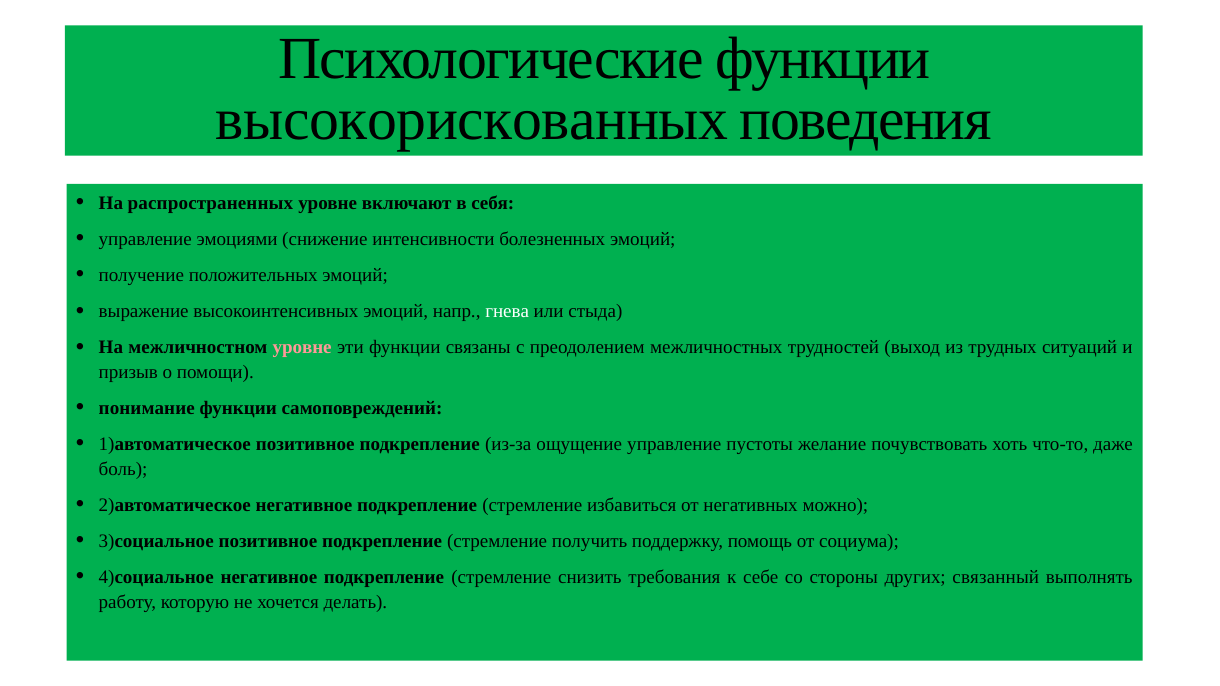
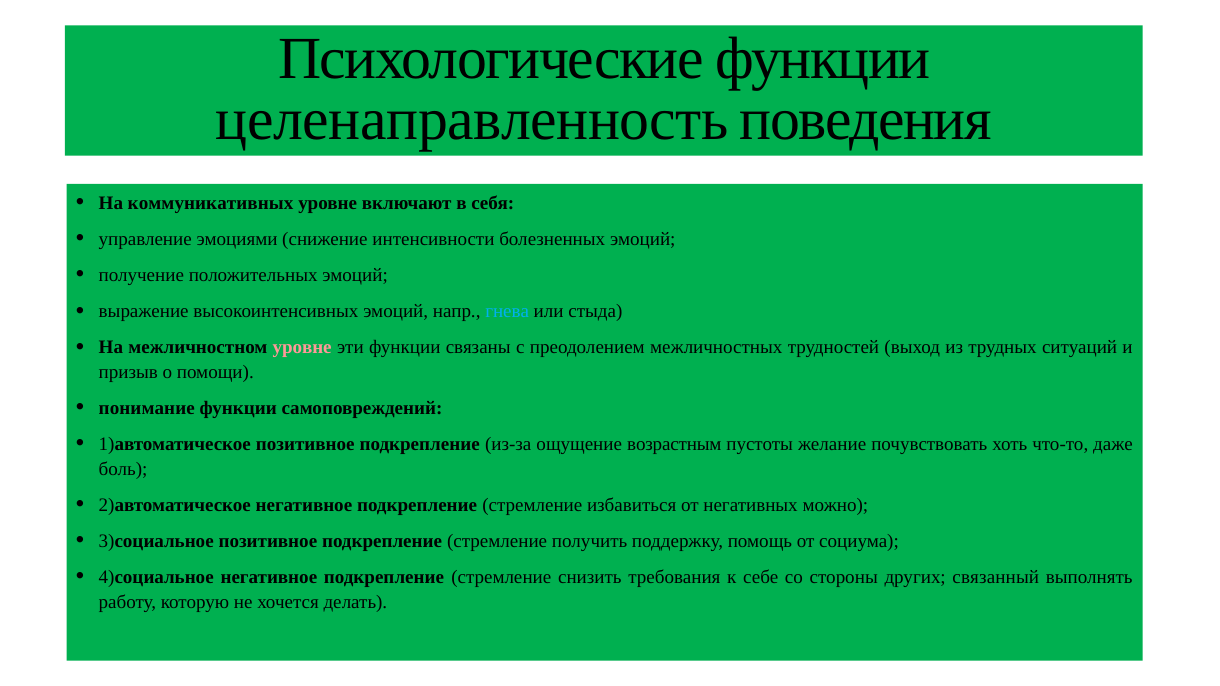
высокорискованных: высокорискованных -> целенаправленность (472, 120)
распространенных: распространенных -> коммуникативных (211, 203)
гнева colour: white -> light blue (507, 311)
ощущение управление: управление -> возрастным (674, 444)
